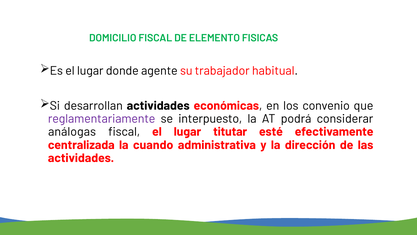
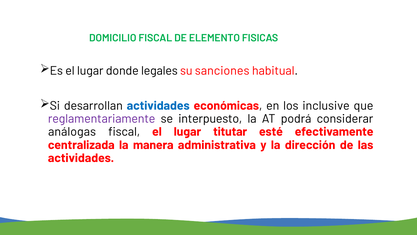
agente: agente -> legales (159, 71)
trabajador: trabajador -> sanciones (222, 71)
actividades colour: black -> blue (158, 105)
convenio: convenio -> inclusive (326, 105)
cuando: cuando -> manera (153, 145)
